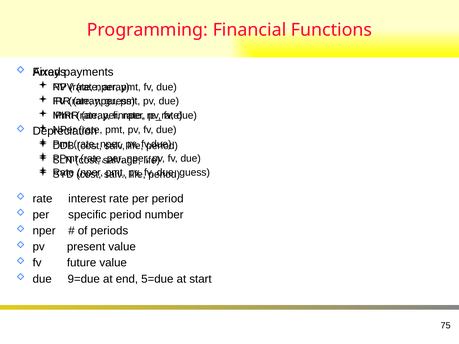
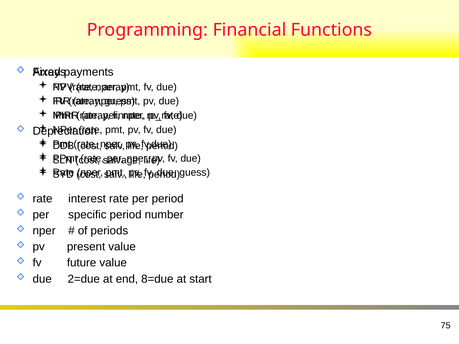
9=due: 9=due -> 2=due (84, 279)
5=due: 5=due -> 8=due (157, 279)
